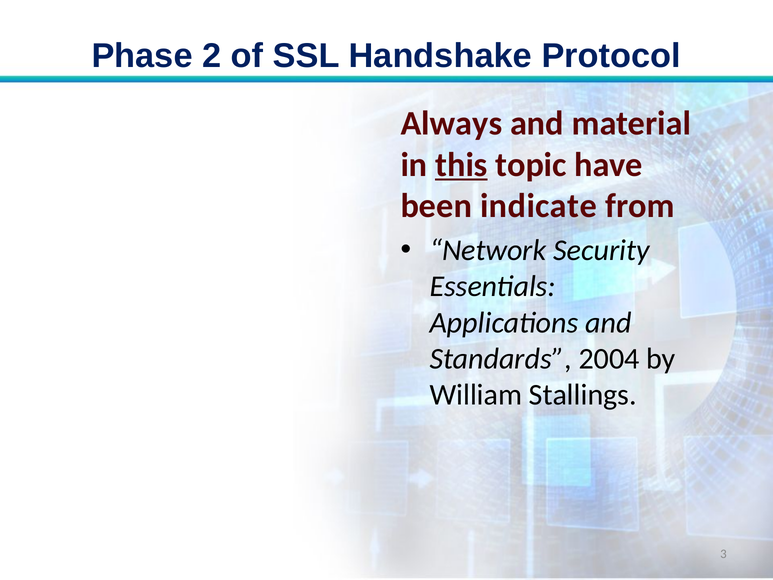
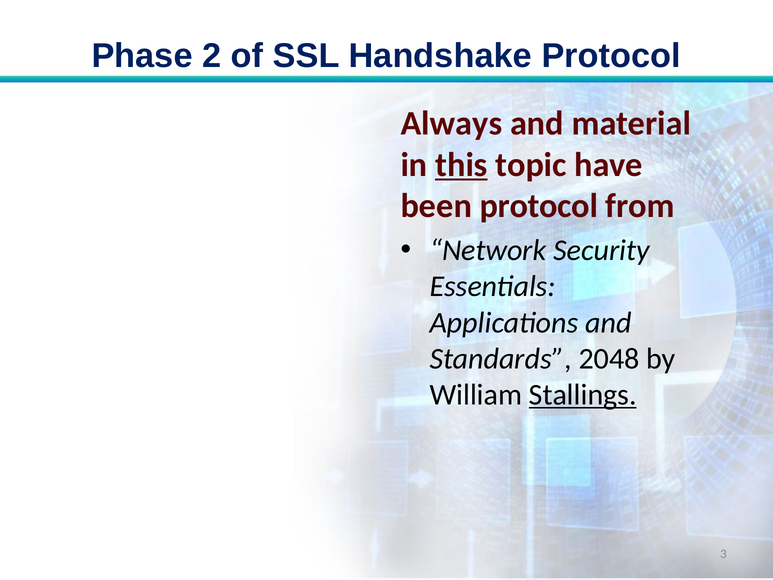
been indicate: indicate -> protocol (539, 206)
2004: 2004 -> 2048 (609, 359)
Stallings underline: none -> present (583, 395)
